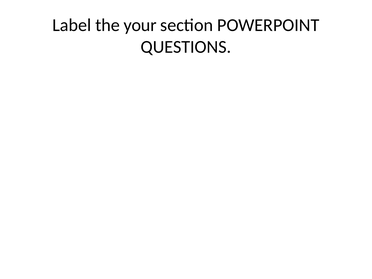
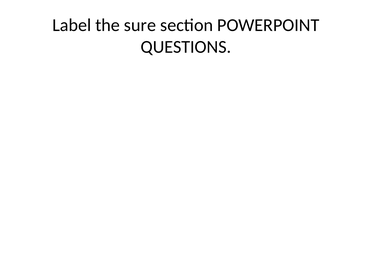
your: your -> sure (140, 25)
